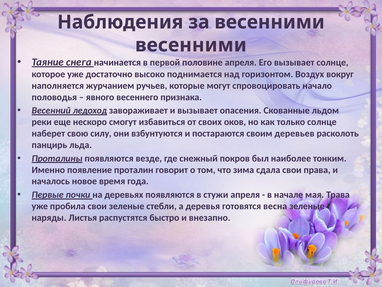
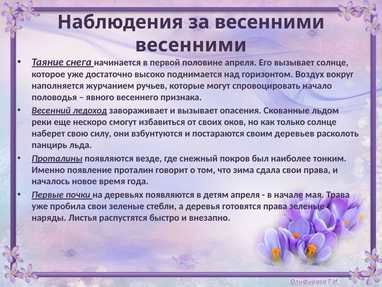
стужи: стужи -> детям (216, 194)
готовятся весна: весна -> права (275, 206)
